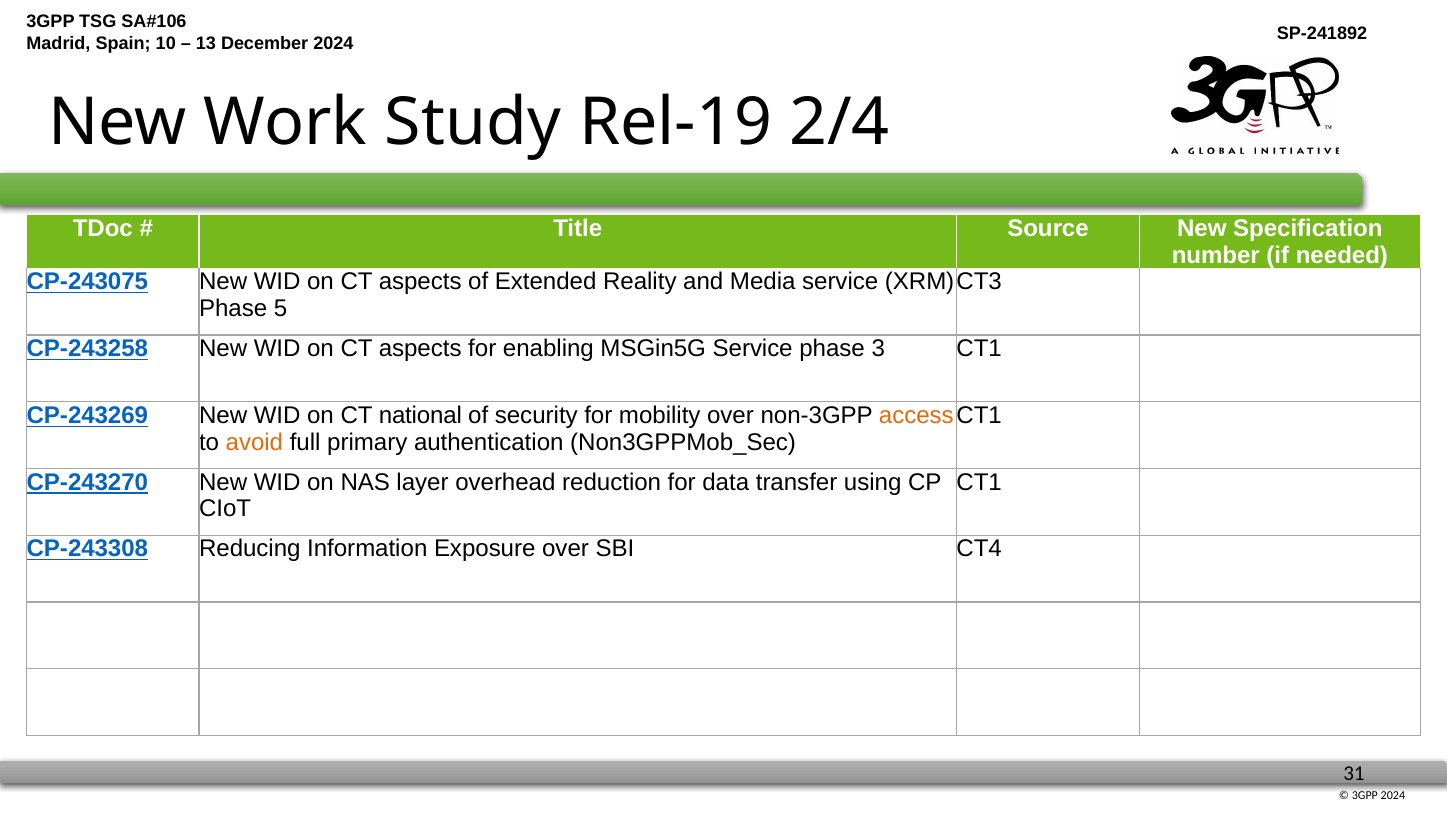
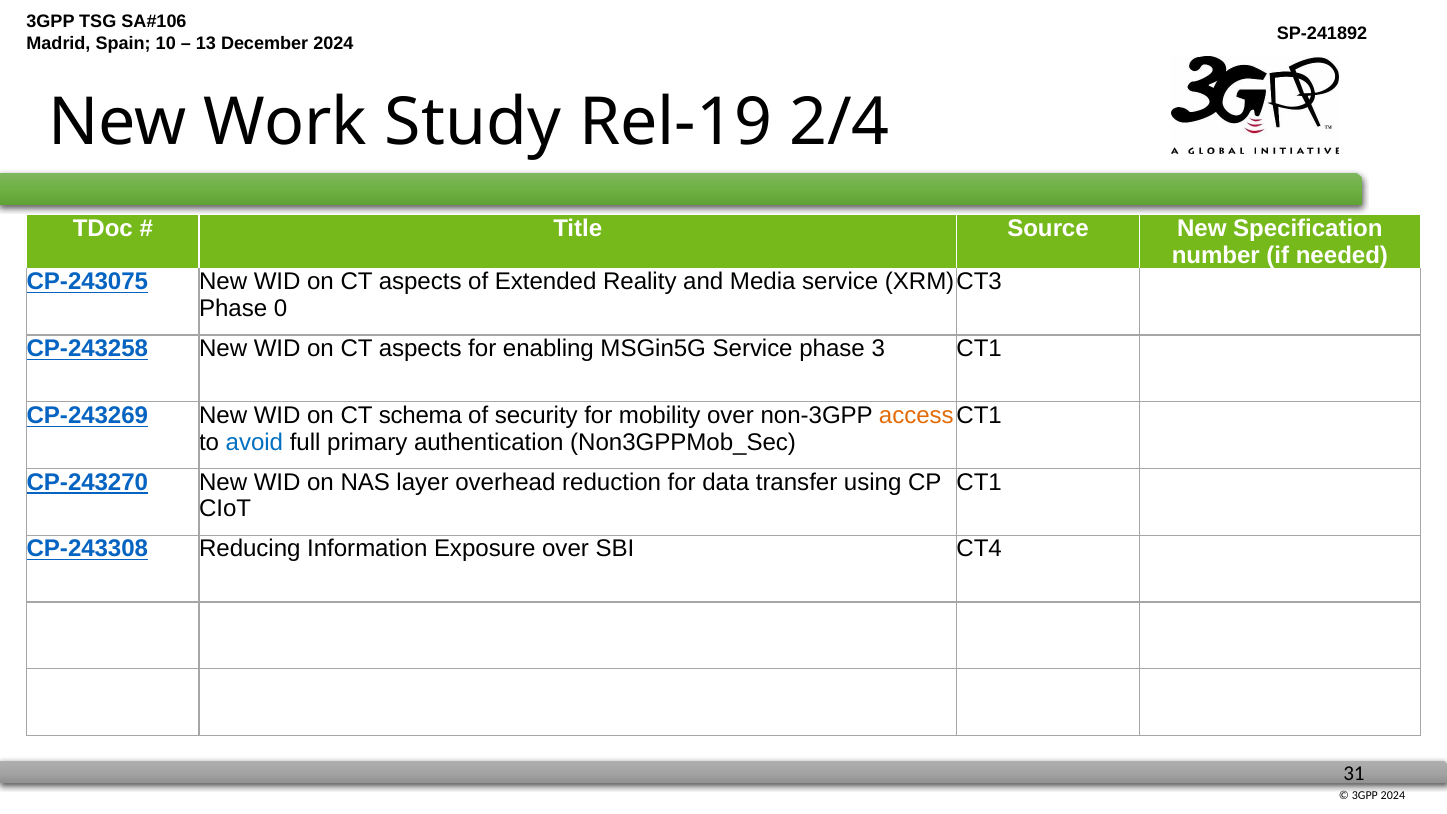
5: 5 -> 0 (281, 309)
national: national -> schema (420, 415)
avoid colour: orange -> blue (254, 442)
